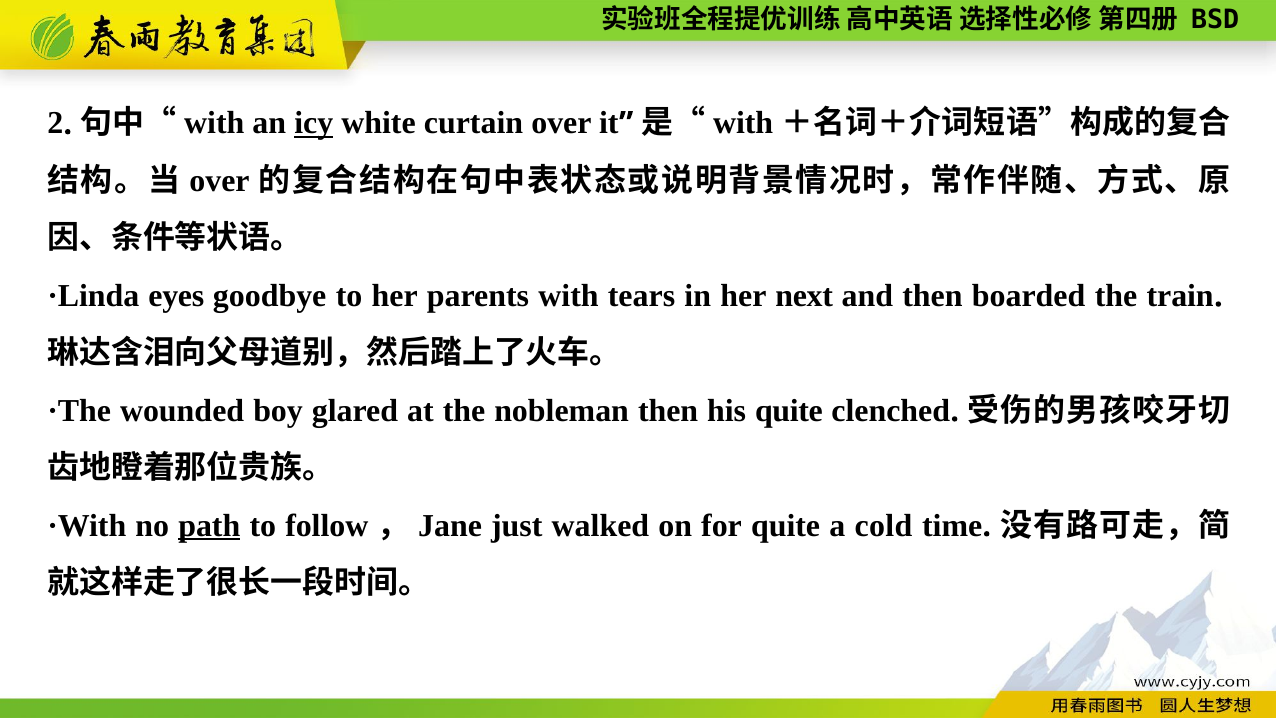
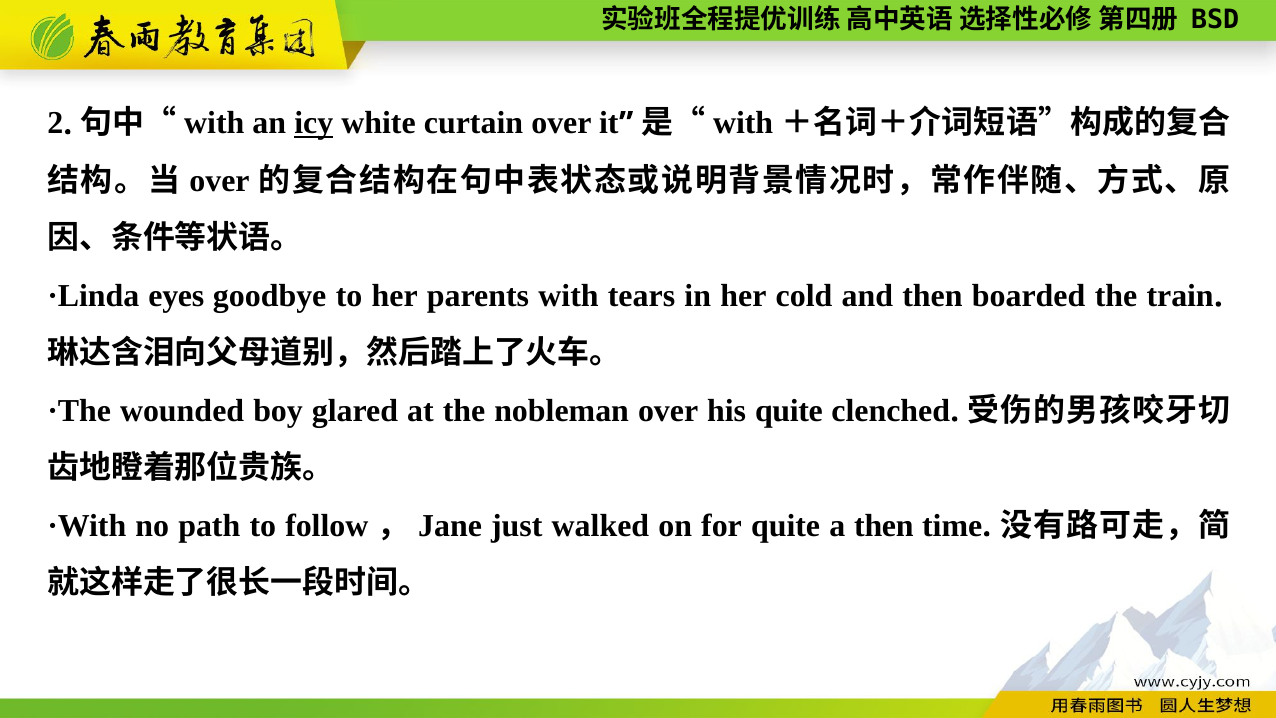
next: next -> cold (804, 296)
nobleman then: then -> over (668, 411)
path underline: present -> none (209, 525)
a cold: cold -> then (884, 525)
